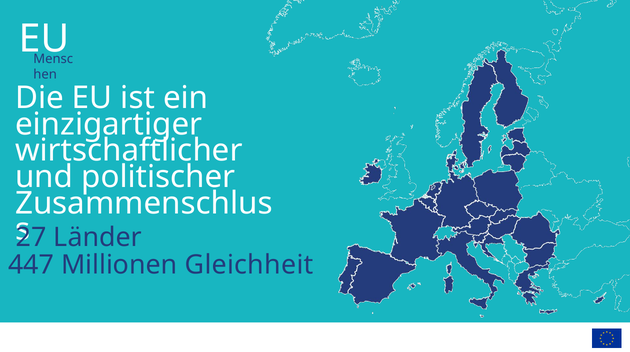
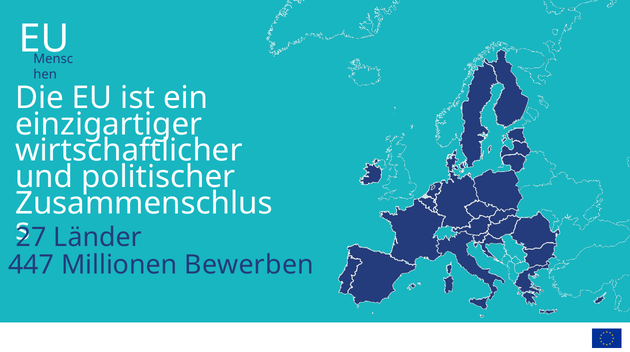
Gleichheit: Gleichheit -> Bewerben (249, 265)
